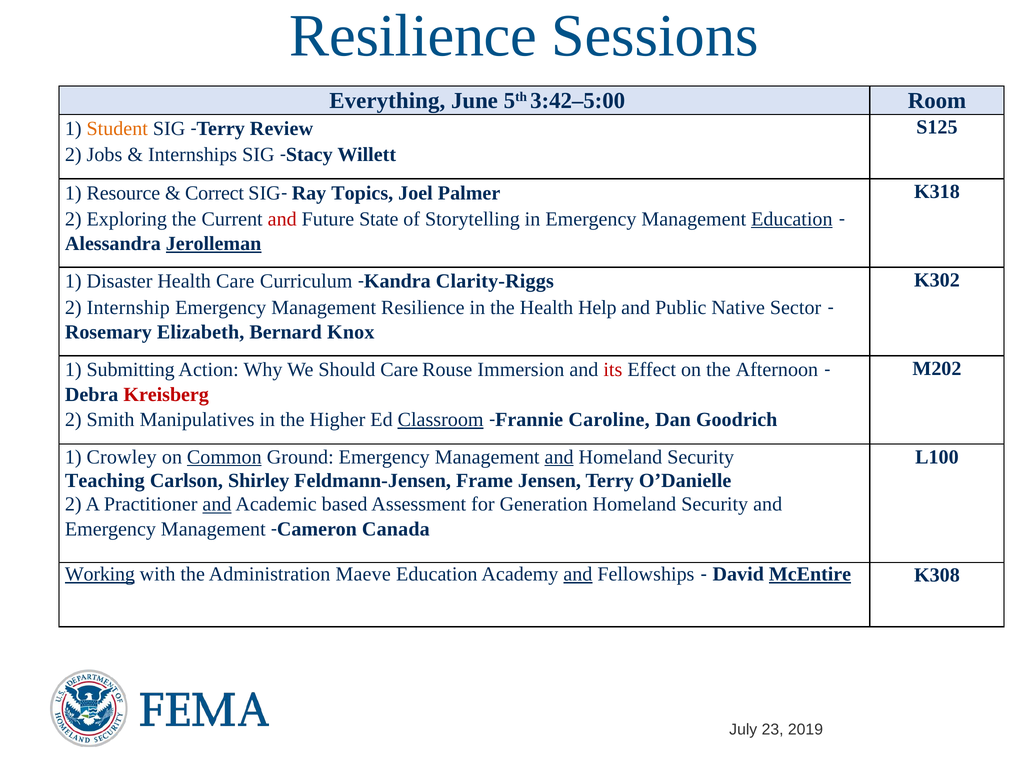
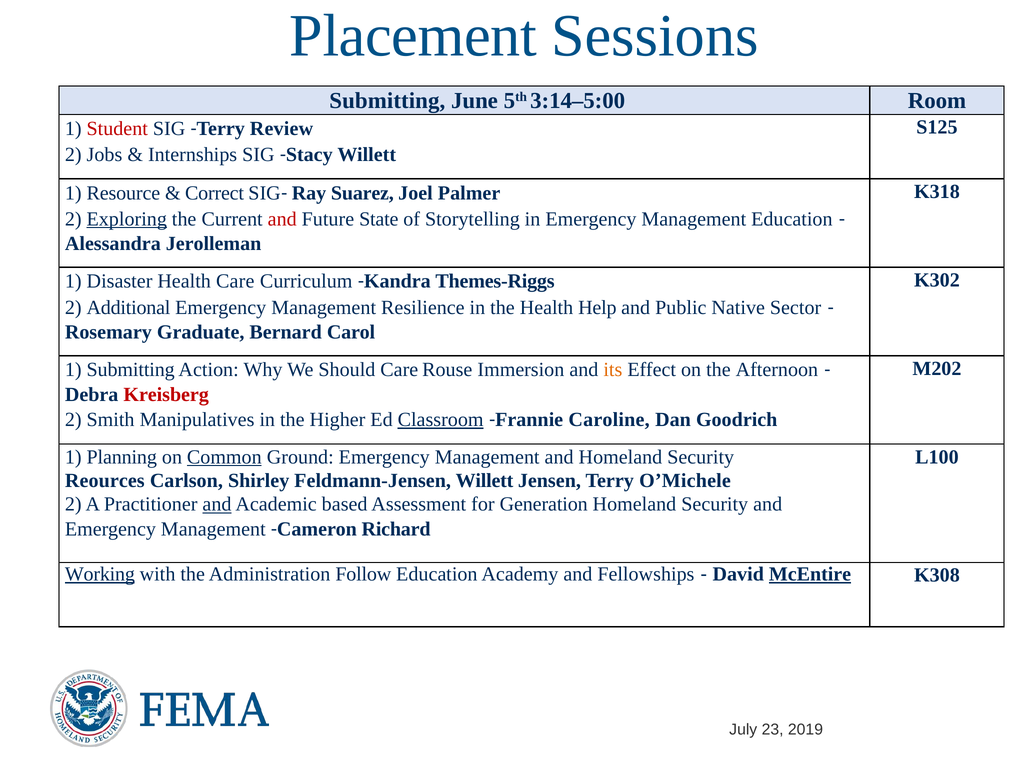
Resilience: Resilience -> Placement (413, 36)
Everything: Everything -> Submitting (387, 101)
3:42–5:00: 3:42–5:00 -> 3:14–5:00 (578, 101)
Student colour: orange -> red (117, 129)
Topics: Topics -> Suarez (362, 193)
Exploring underline: none -> present (127, 219)
Education underline: present -> none (792, 219)
Jerolleman underline: present -> none (214, 244)
Clarity-Riggs: Clarity-Riggs -> Themes-Riggs (495, 281)
Internship: Internship -> Additional (128, 308)
Elizabeth: Elizabeth -> Graduate (201, 332)
Knox: Knox -> Carol (351, 332)
its colour: red -> orange (613, 370)
Crowley: Crowley -> Planning (122, 457)
and underline: present -> none (559, 457)
Teaching: Teaching -> Reources (105, 481)
Feldmann-Jensen Frame: Frame -> Willett (485, 481)
O’Danielle: O’Danielle -> O’Michele (685, 481)
Canada: Canada -> Richard (396, 530)
Maeve: Maeve -> Follow (363, 574)
and underline: present -> none (578, 574)
